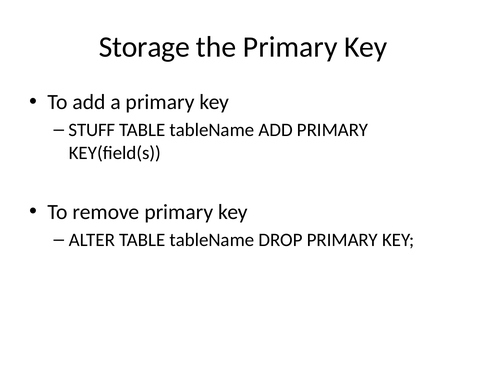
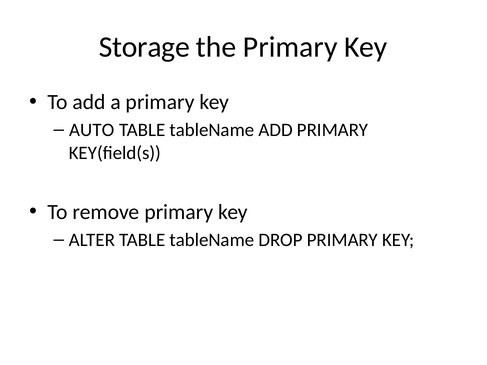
STUFF: STUFF -> AUTO (92, 130)
